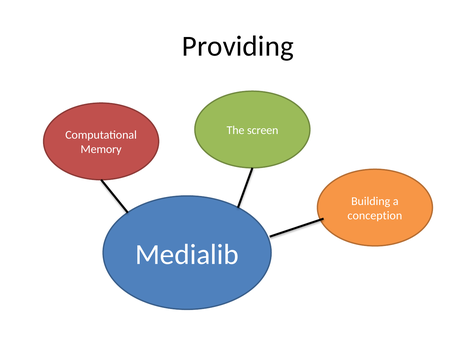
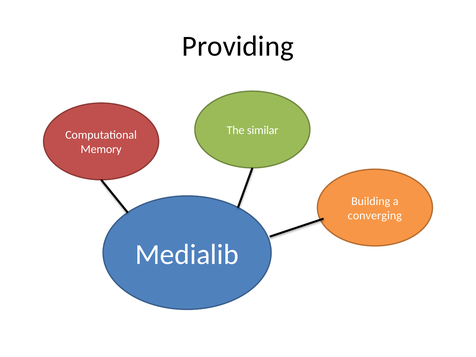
screen: screen -> similar (263, 130)
conception: conception -> converging (375, 216)
